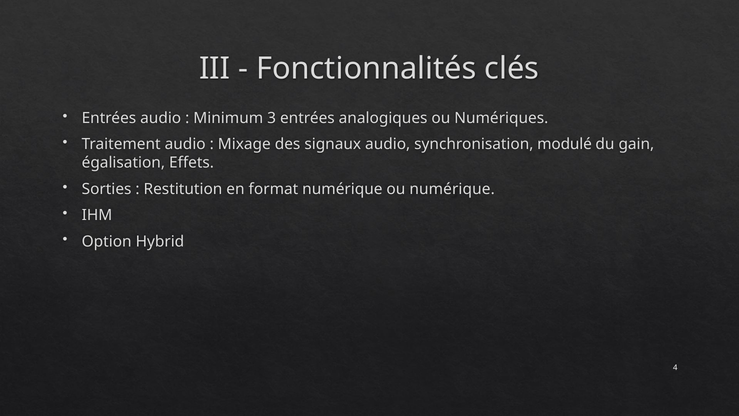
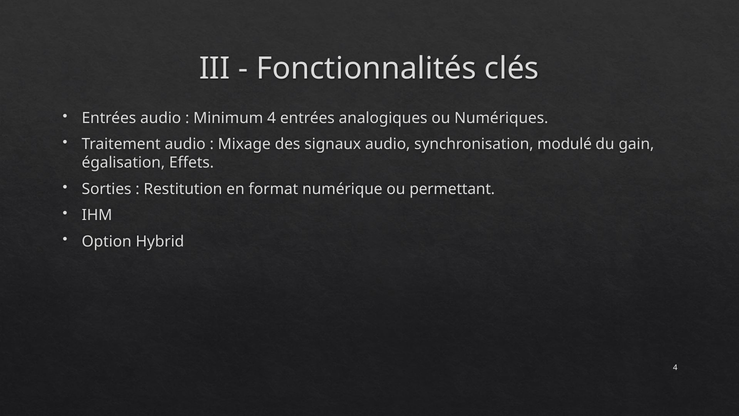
Minimum 3: 3 -> 4 (272, 118)
ou numérique: numérique -> permettant (452, 189)
